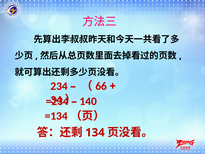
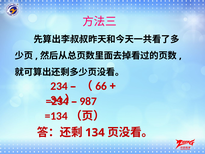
140: 140 -> 987 (88, 101)
